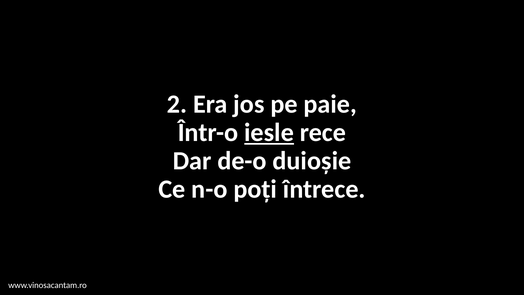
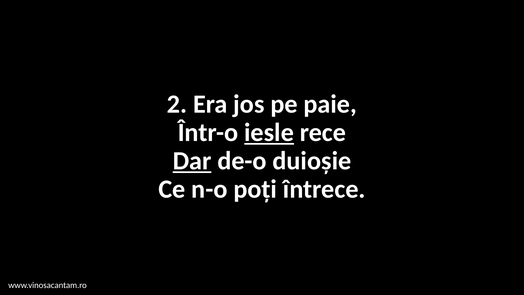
Dar underline: none -> present (192, 161)
